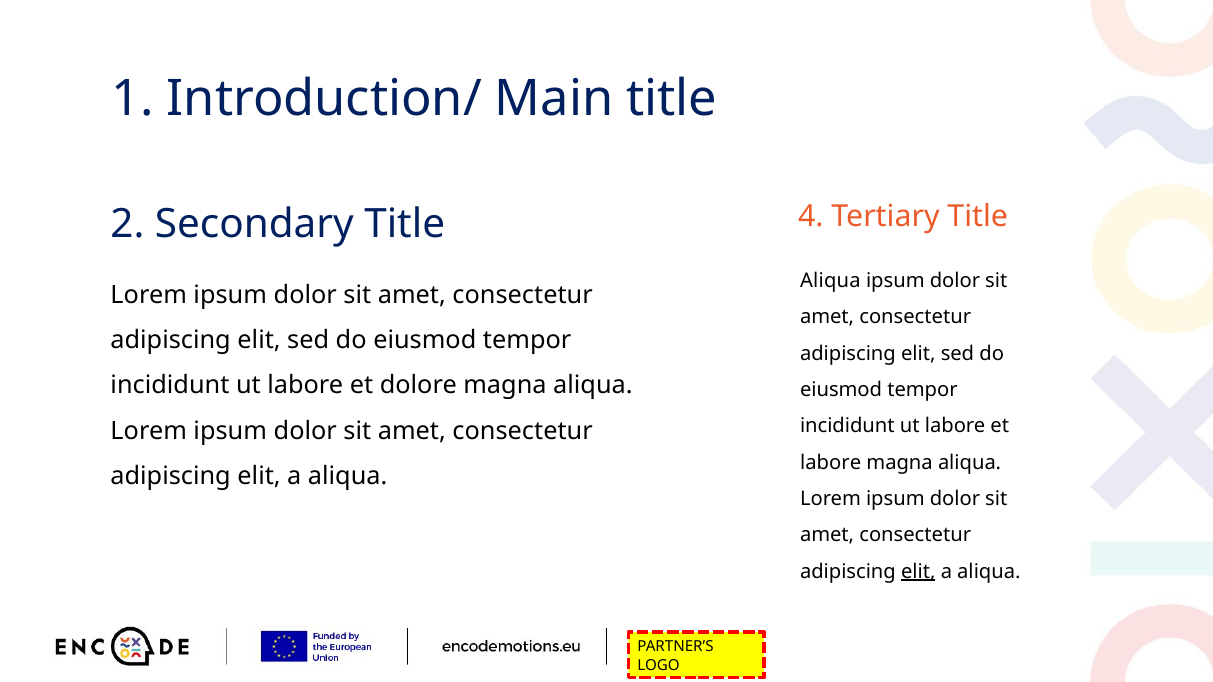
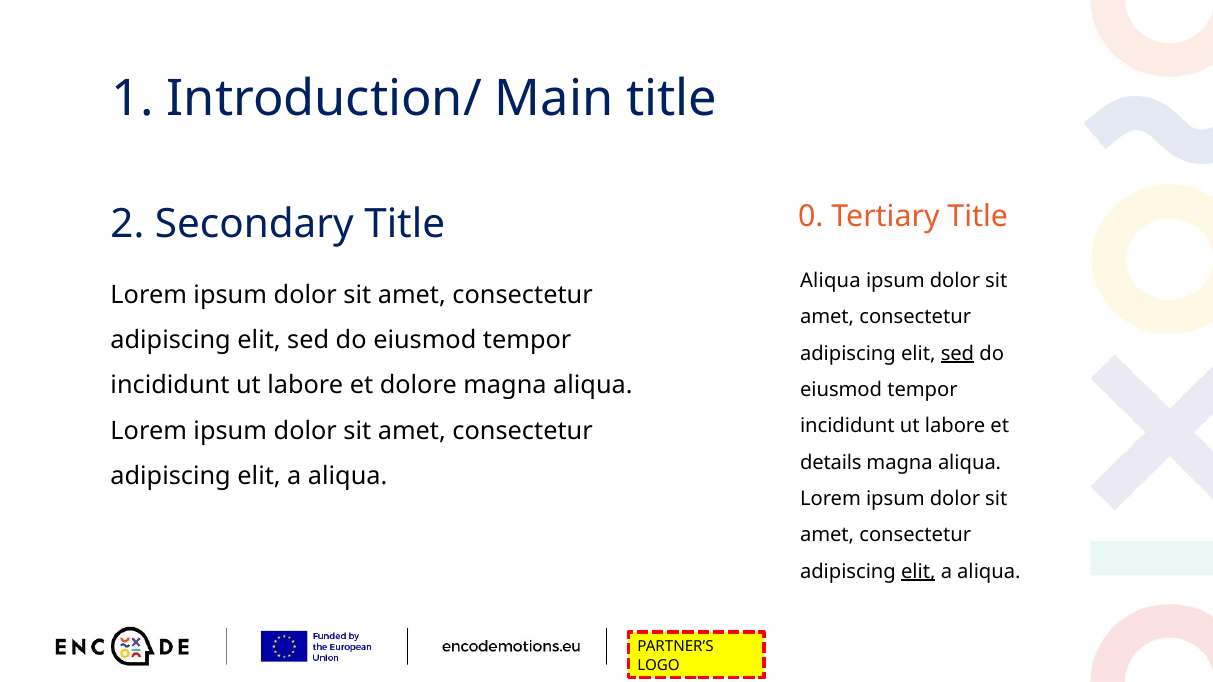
4: 4 -> 0 (811, 216)
sed underline: none -> present (957, 354)
labore: labore -> details (831, 463)
